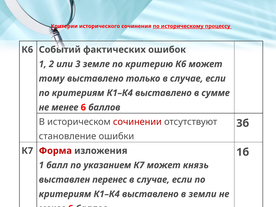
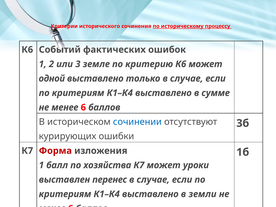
тому: тому -> одной (52, 79)
сочинении colour: red -> blue (137, 122)
становление: становление -> курирующих (68, 136)
указанием: указанием -> хозяйства (107, 165)
князь: князь -> уроки (196, 165)
